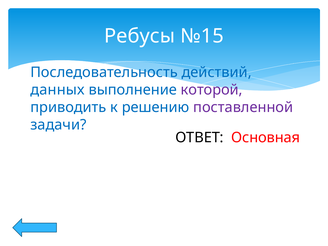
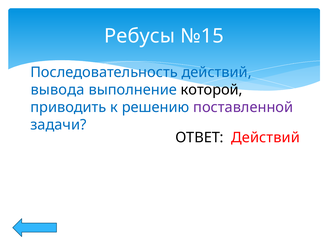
данных: данных -> вывода (57, 90)
которой colour: purple -> black (212, 90)
Основная: Основная -> Действий (266, 138)
